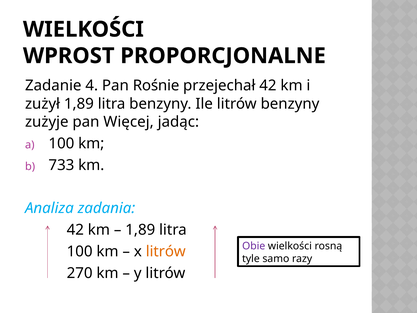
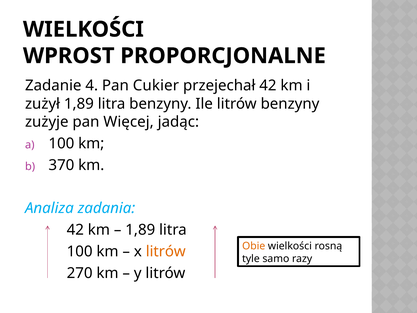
Rośnie: Rośnie -> Cukier (156, 86)
733: 733 -> 370 (61, 165)
Obie colour: purple -> orange (254, 246)
